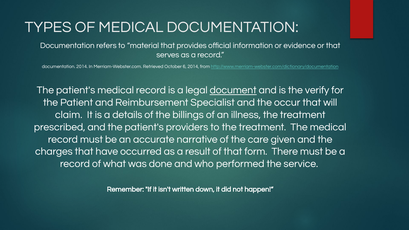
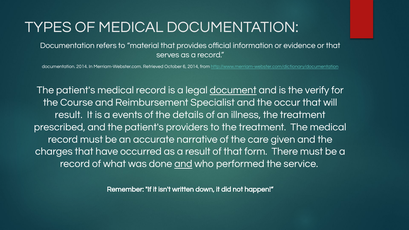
Patient: Patient -> Course (77, 102)
claim: claim -> result (69, 115)
details: details -> events (127, 115)
billings: billings -> details (188, 115)
and underline: none -> present (183, 164)
